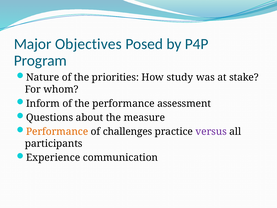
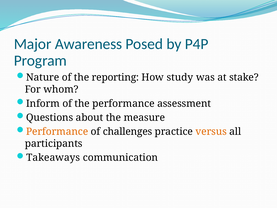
Objectives: Objectives -> Awareness (89, 44)
priorities: priorities -> reporting (115, 77)
versus colour: purple -> orange (211, 131)
Experience: Experience -> Takeaways (53, 157)
